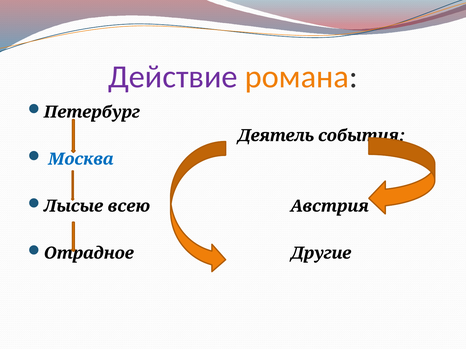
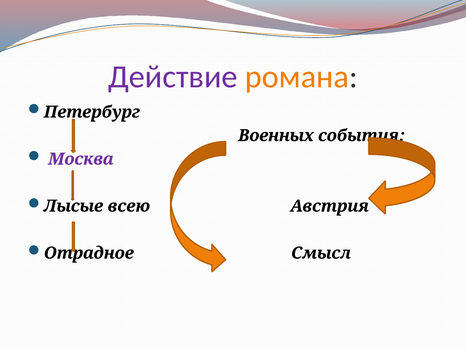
Деятель: Деятель -> Военных (276, 136)
Москва colour: blue -> purple (81, 159)
Другие: Другие -> Смысл (321, 253)
